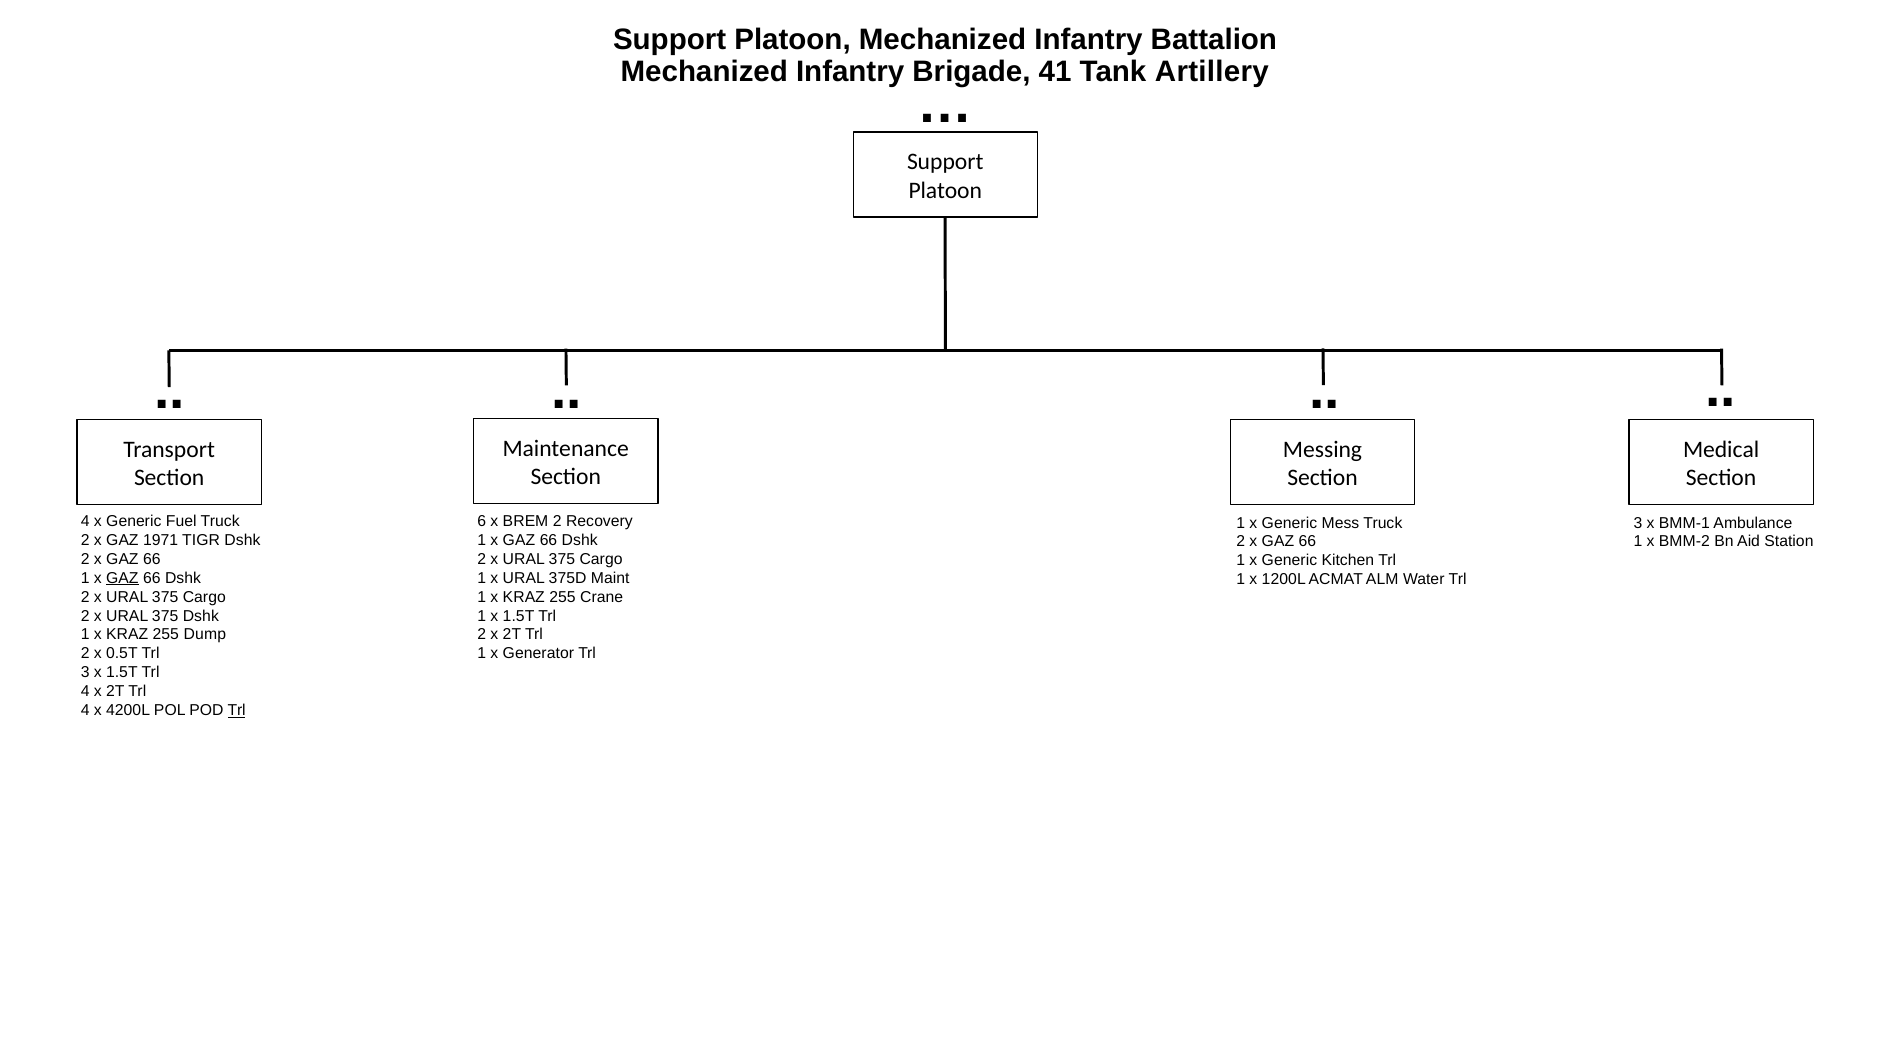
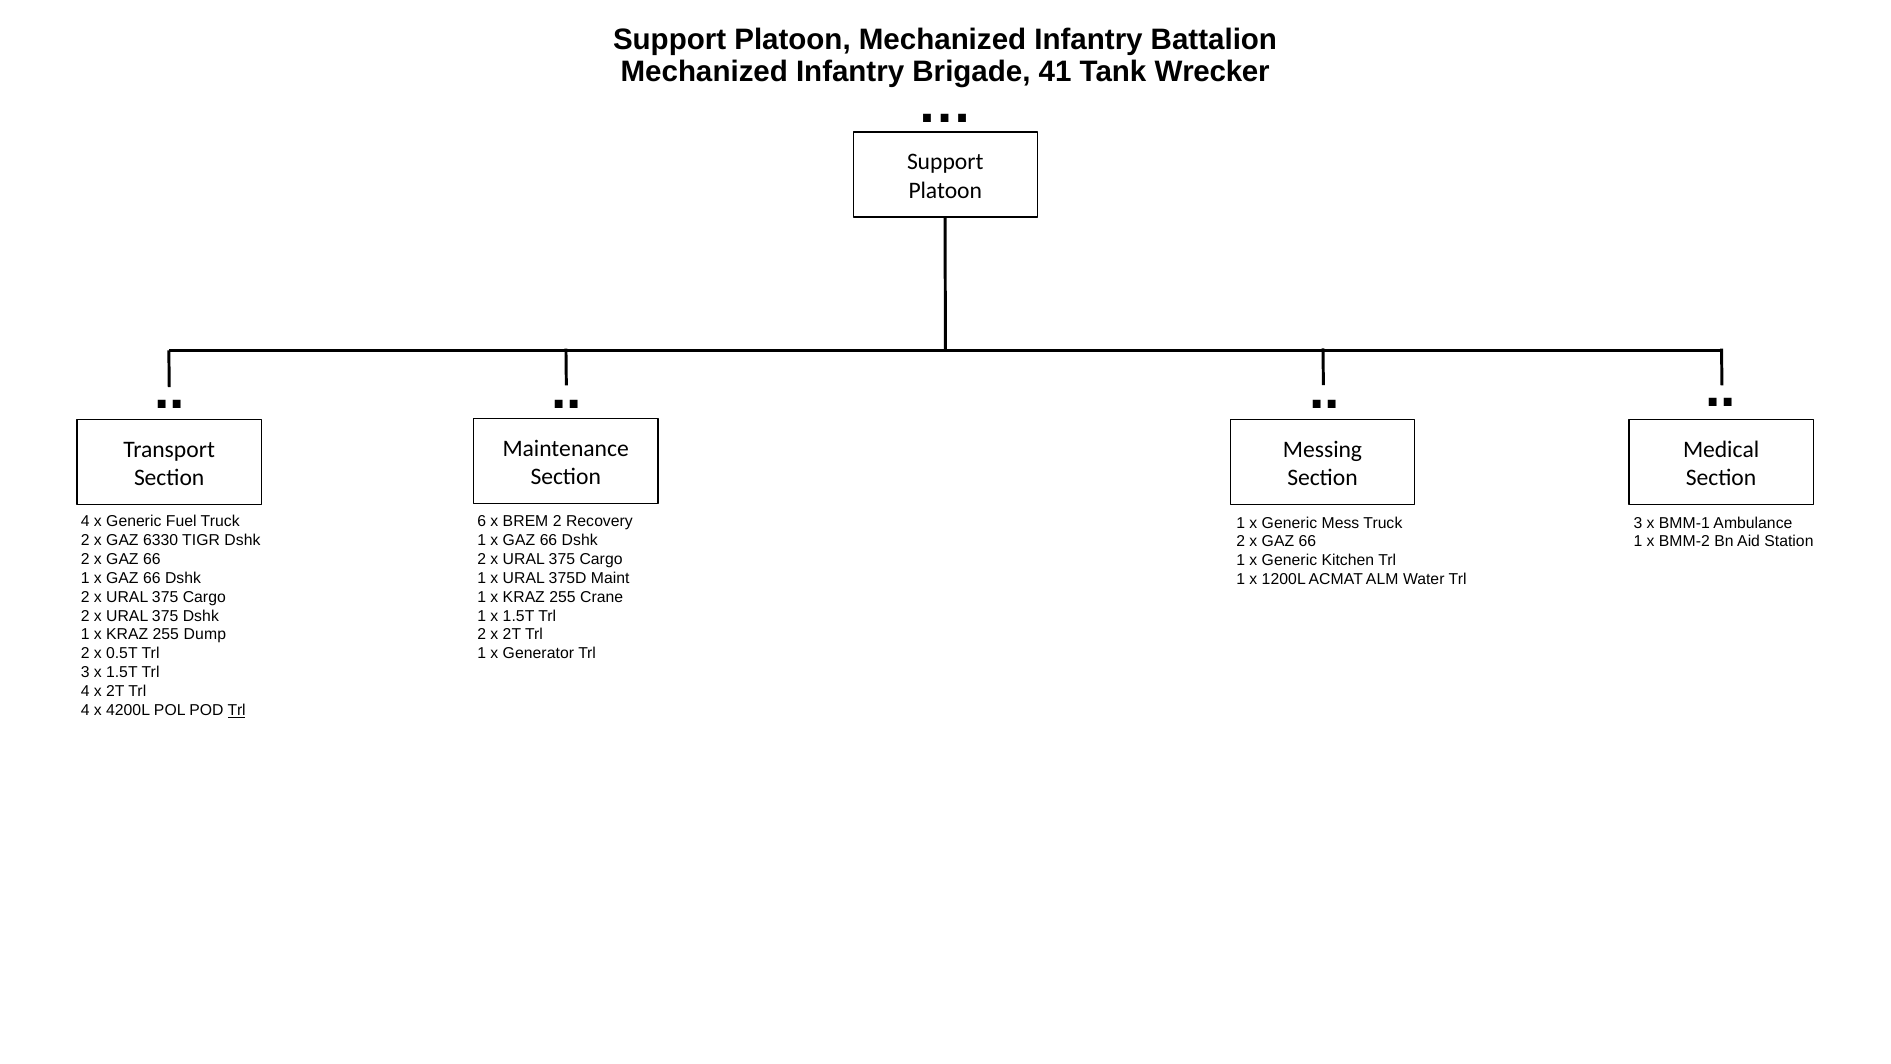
Artillery: Artillery -> Wrecker (1212, 72)
1971: 1971 -> 6330 (161, 540)
GAZ underline: present -> none (122, 578)
